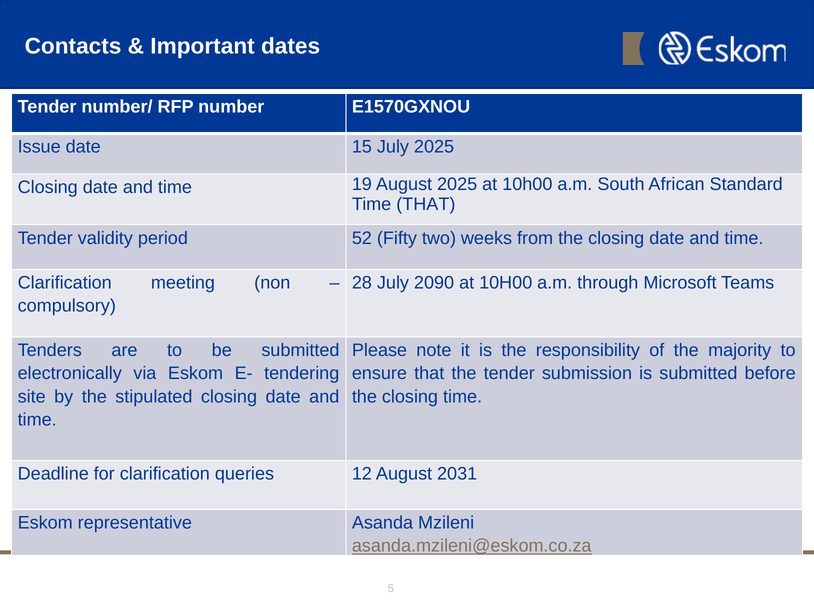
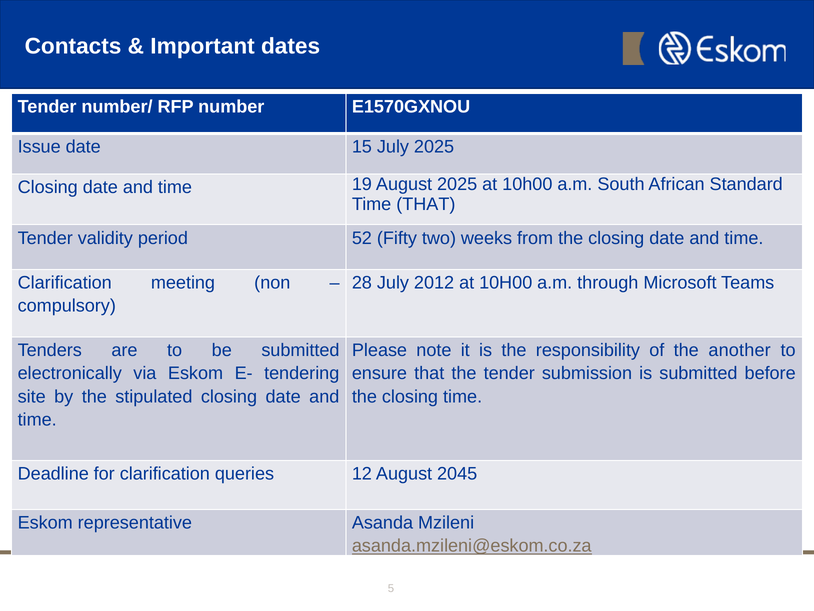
2090: 2090 -> 2012 (434, 282)
majority: majority -> another (740, 350)
2031: 2031 -> 2045 (457, 473)
